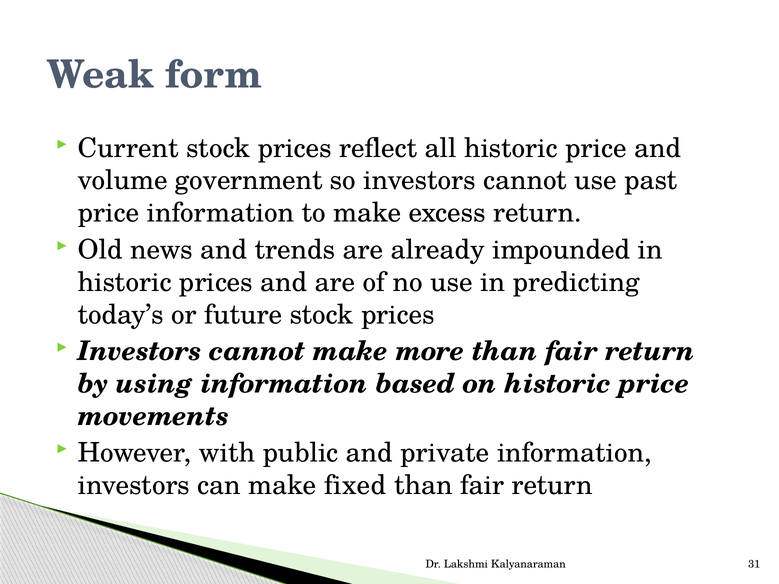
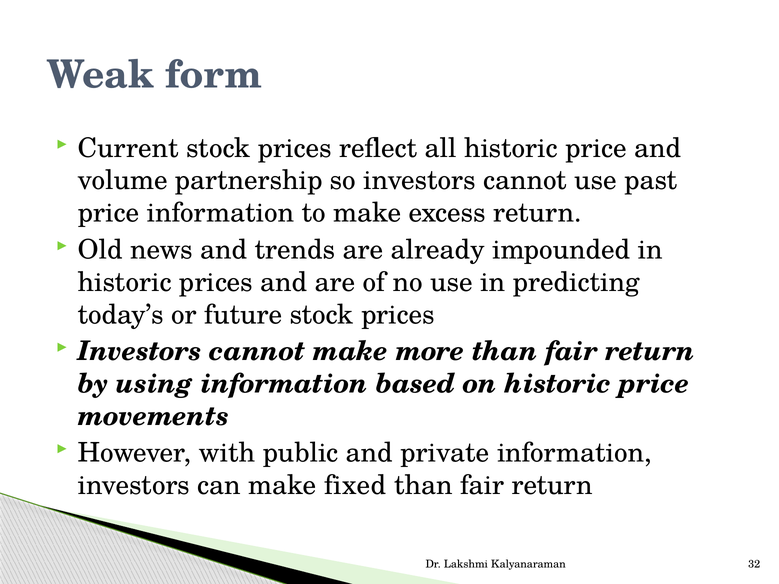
government: government -> partnership (249, 181)
31: 31 -> 32 (754, 565)
